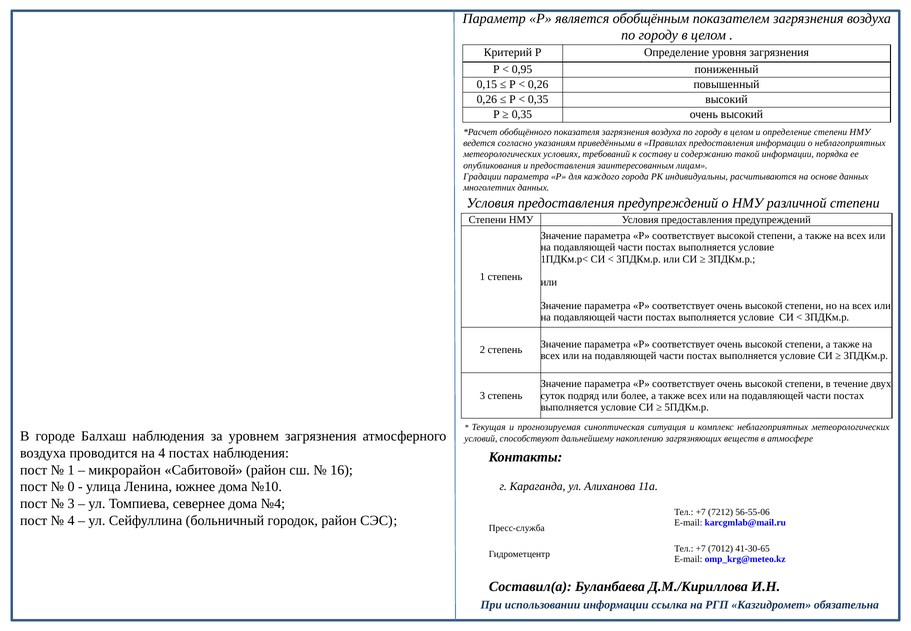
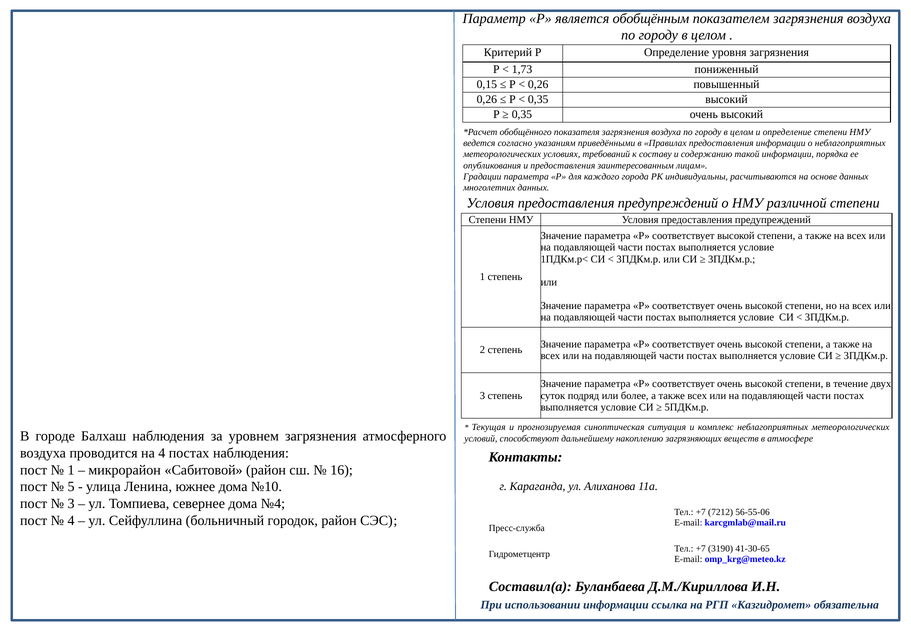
0,95: 0,95 -> 1,73 (522, 69)
0: 0 -> 5 (71, 487)
7012: 7012 -> 3190 (721, 549)
